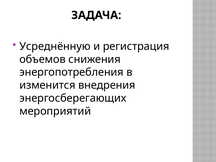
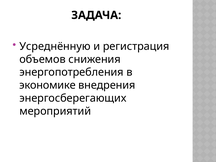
изменится: изменится -> экономике (47, 85)
